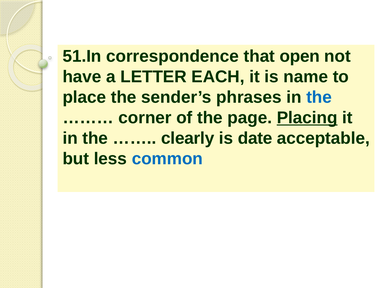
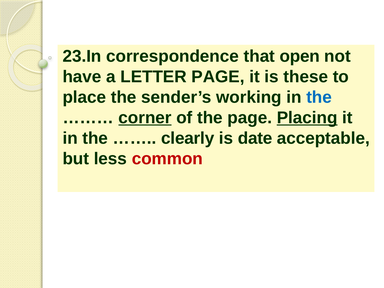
51.In: 51.In -> 23.In (82, 56)
LETTER EACH: EACH -> PAGE (218, 77)
name: name -> these (306, 77)
phrases: phrases -> working (249, 97)
corner underline: none -> present (145, 118)
common colour: blue -> red (167, 159)
